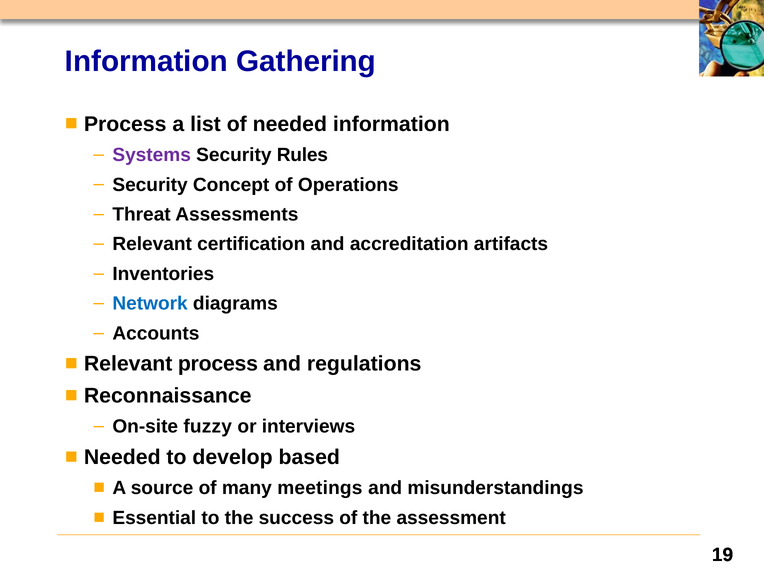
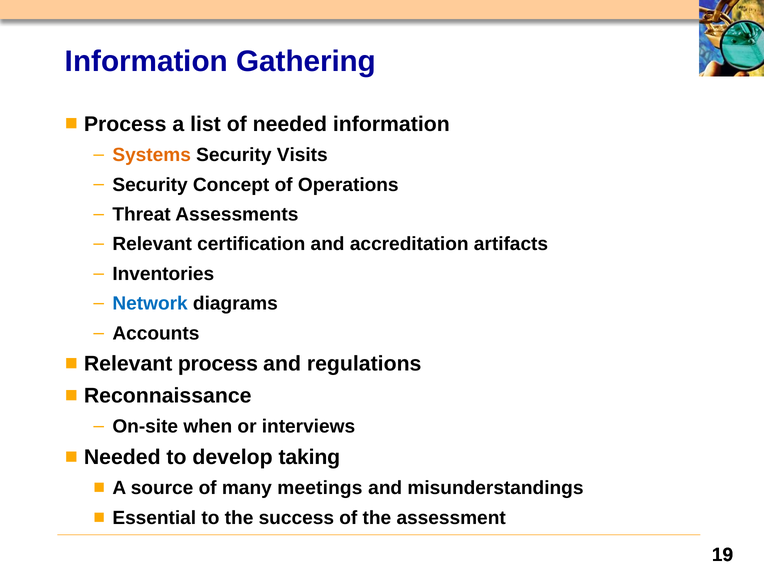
Systems colour: purple -> orange (152, 155)
Rules: Rules -> Visits (302, 155)
fuzzy: fuzzy -> when (208, 427)
based: based -> taking (309, 457)
